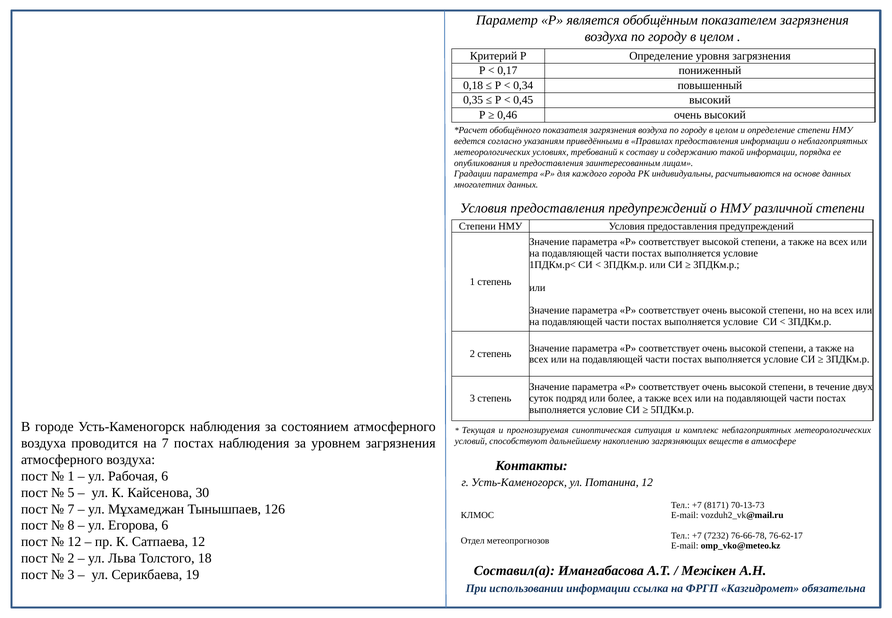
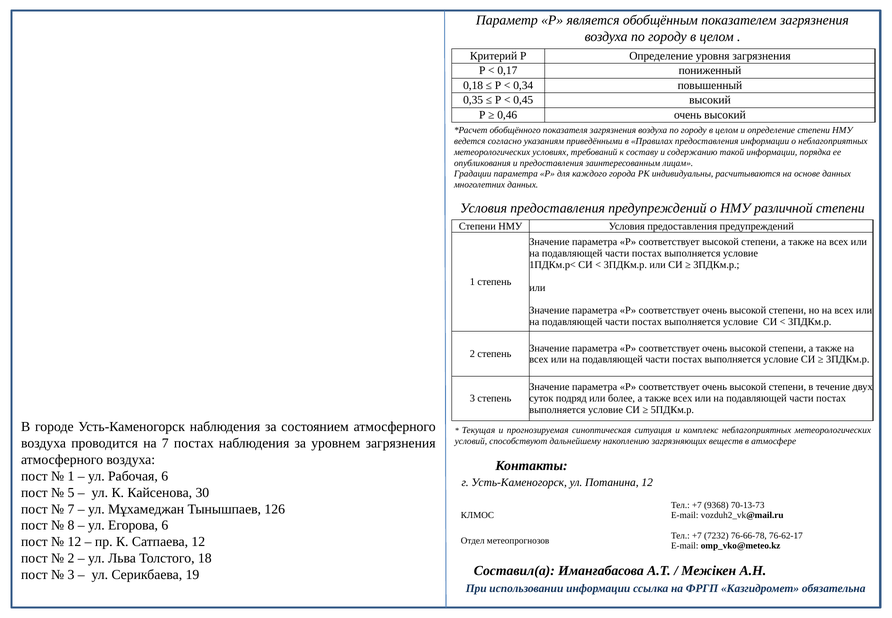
8171: 8171 -> 9368 (716, 505)
